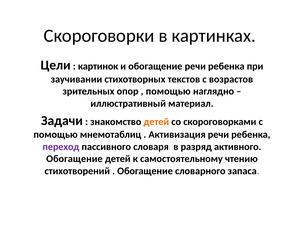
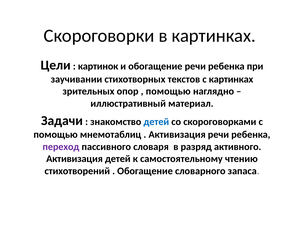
с возрастов: возрастов -> картинках (231, 79)
детей colour: orange -> blue (156, 122)
Обогащение: Обогащение -> Активизация (74, 159)
